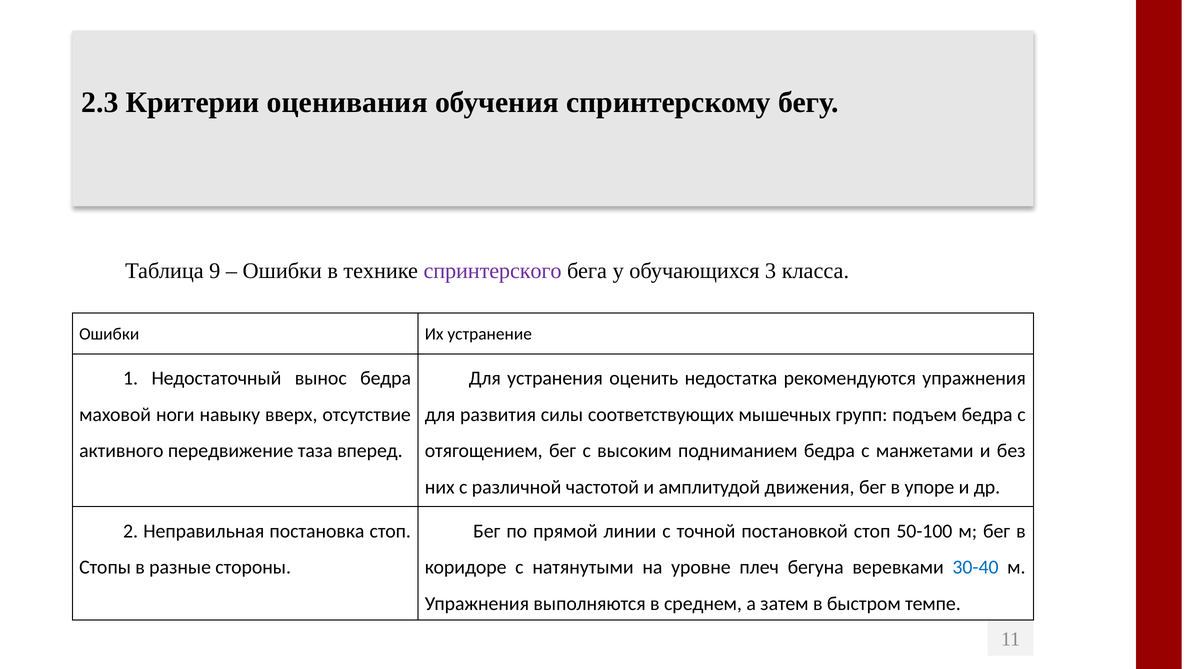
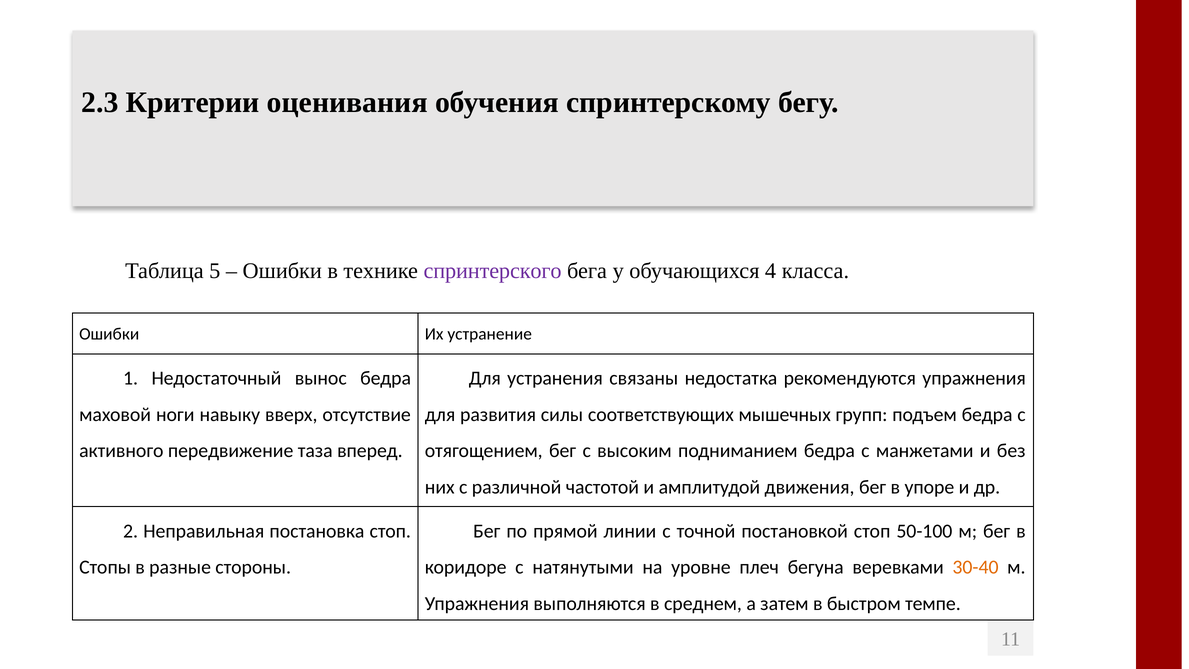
9: 9 -> 5 (215, 271)
3: 3 -> 4 (771, 271)
оценить: оценить -> связаны (644, 378)
30-40 colour: blue -> orange (976, 567)
